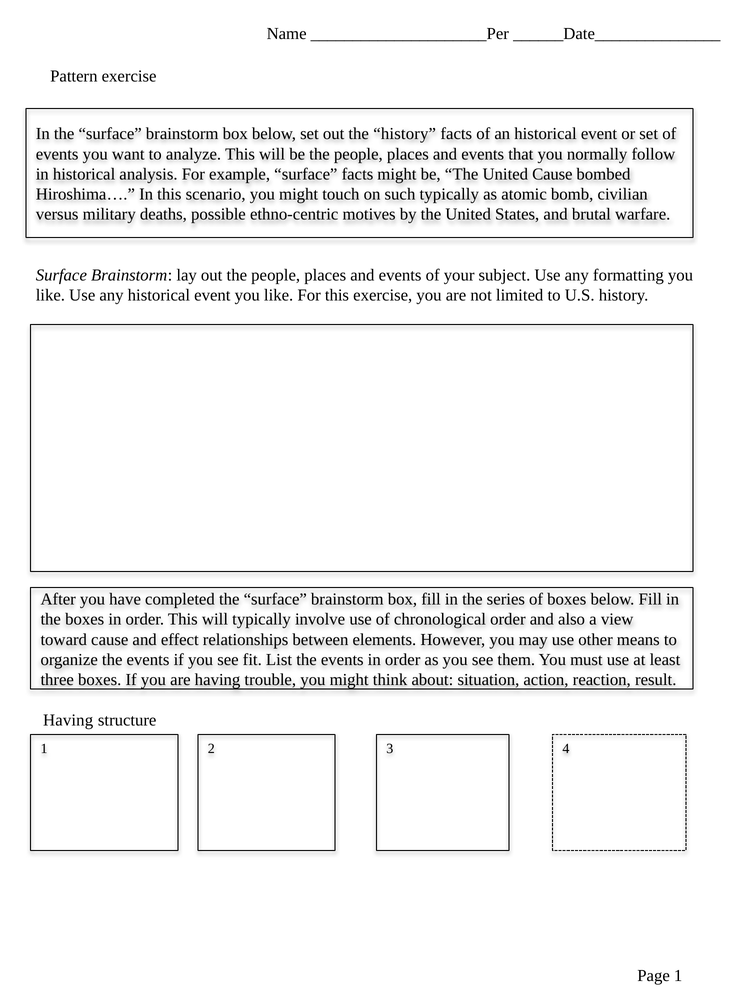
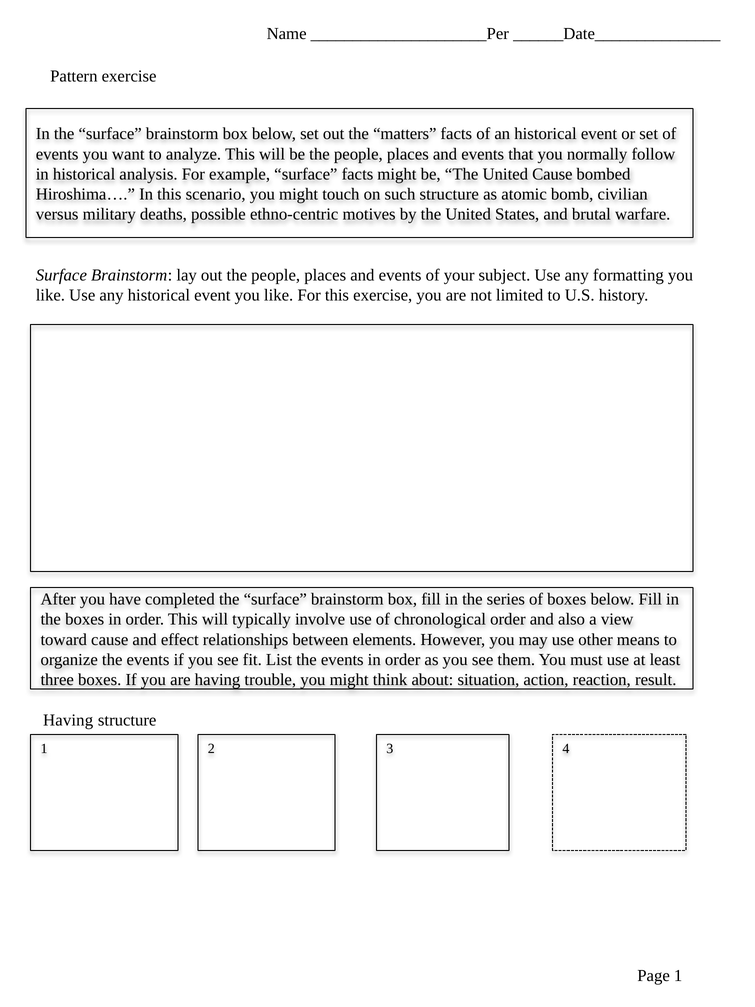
the history: history -> matters (405, 134)
such typically: typically -> structure (449, 194)
